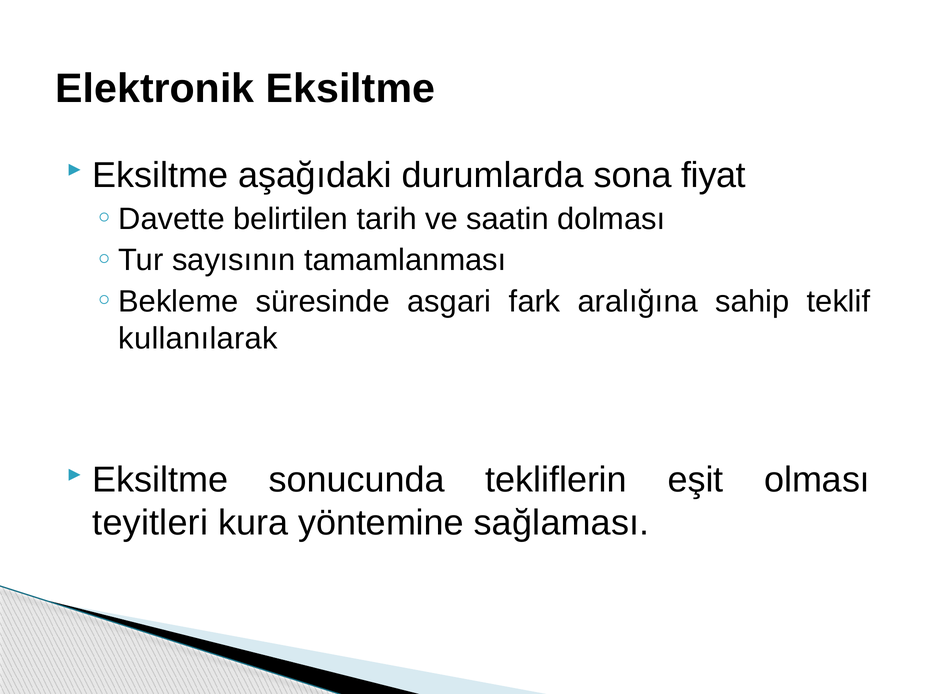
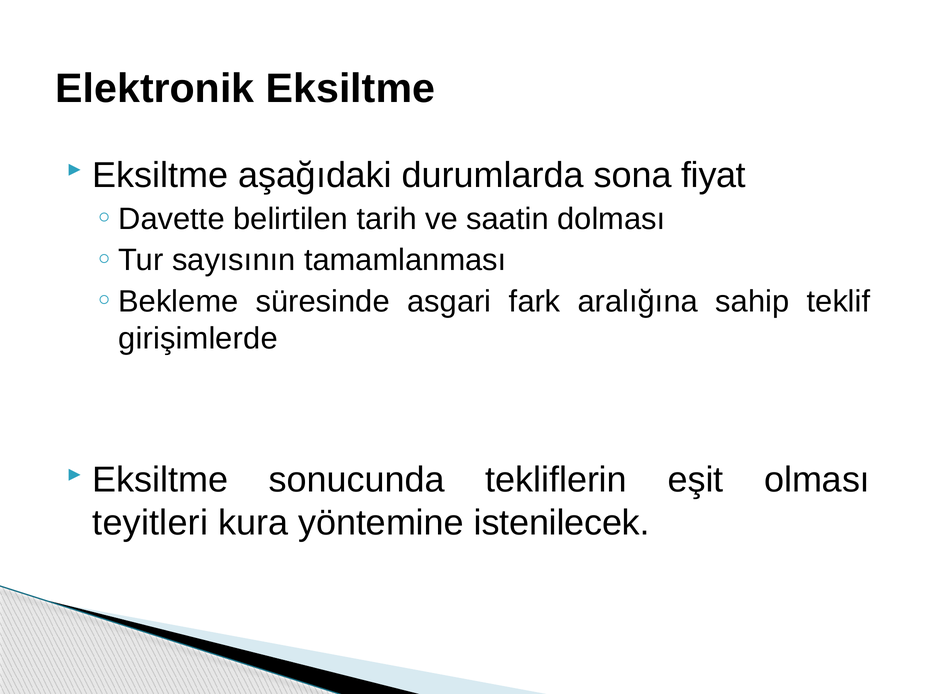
kullanılarak: kullanılarak -> girişimlerde (198, 339)
sağlaması: sağlaması -> istenilecek (562, 523)
